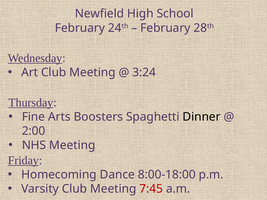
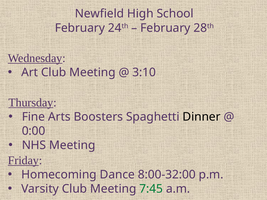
3:24: 3:24 -> 3:10 (144, 72)
2:00: 2:00 -> 0:00 (34, 131)
8:00-18:00: 8:00-18:00 -> 8:00-32:00 (167, 175)
7:45 colour: red -> green (151, 189)
